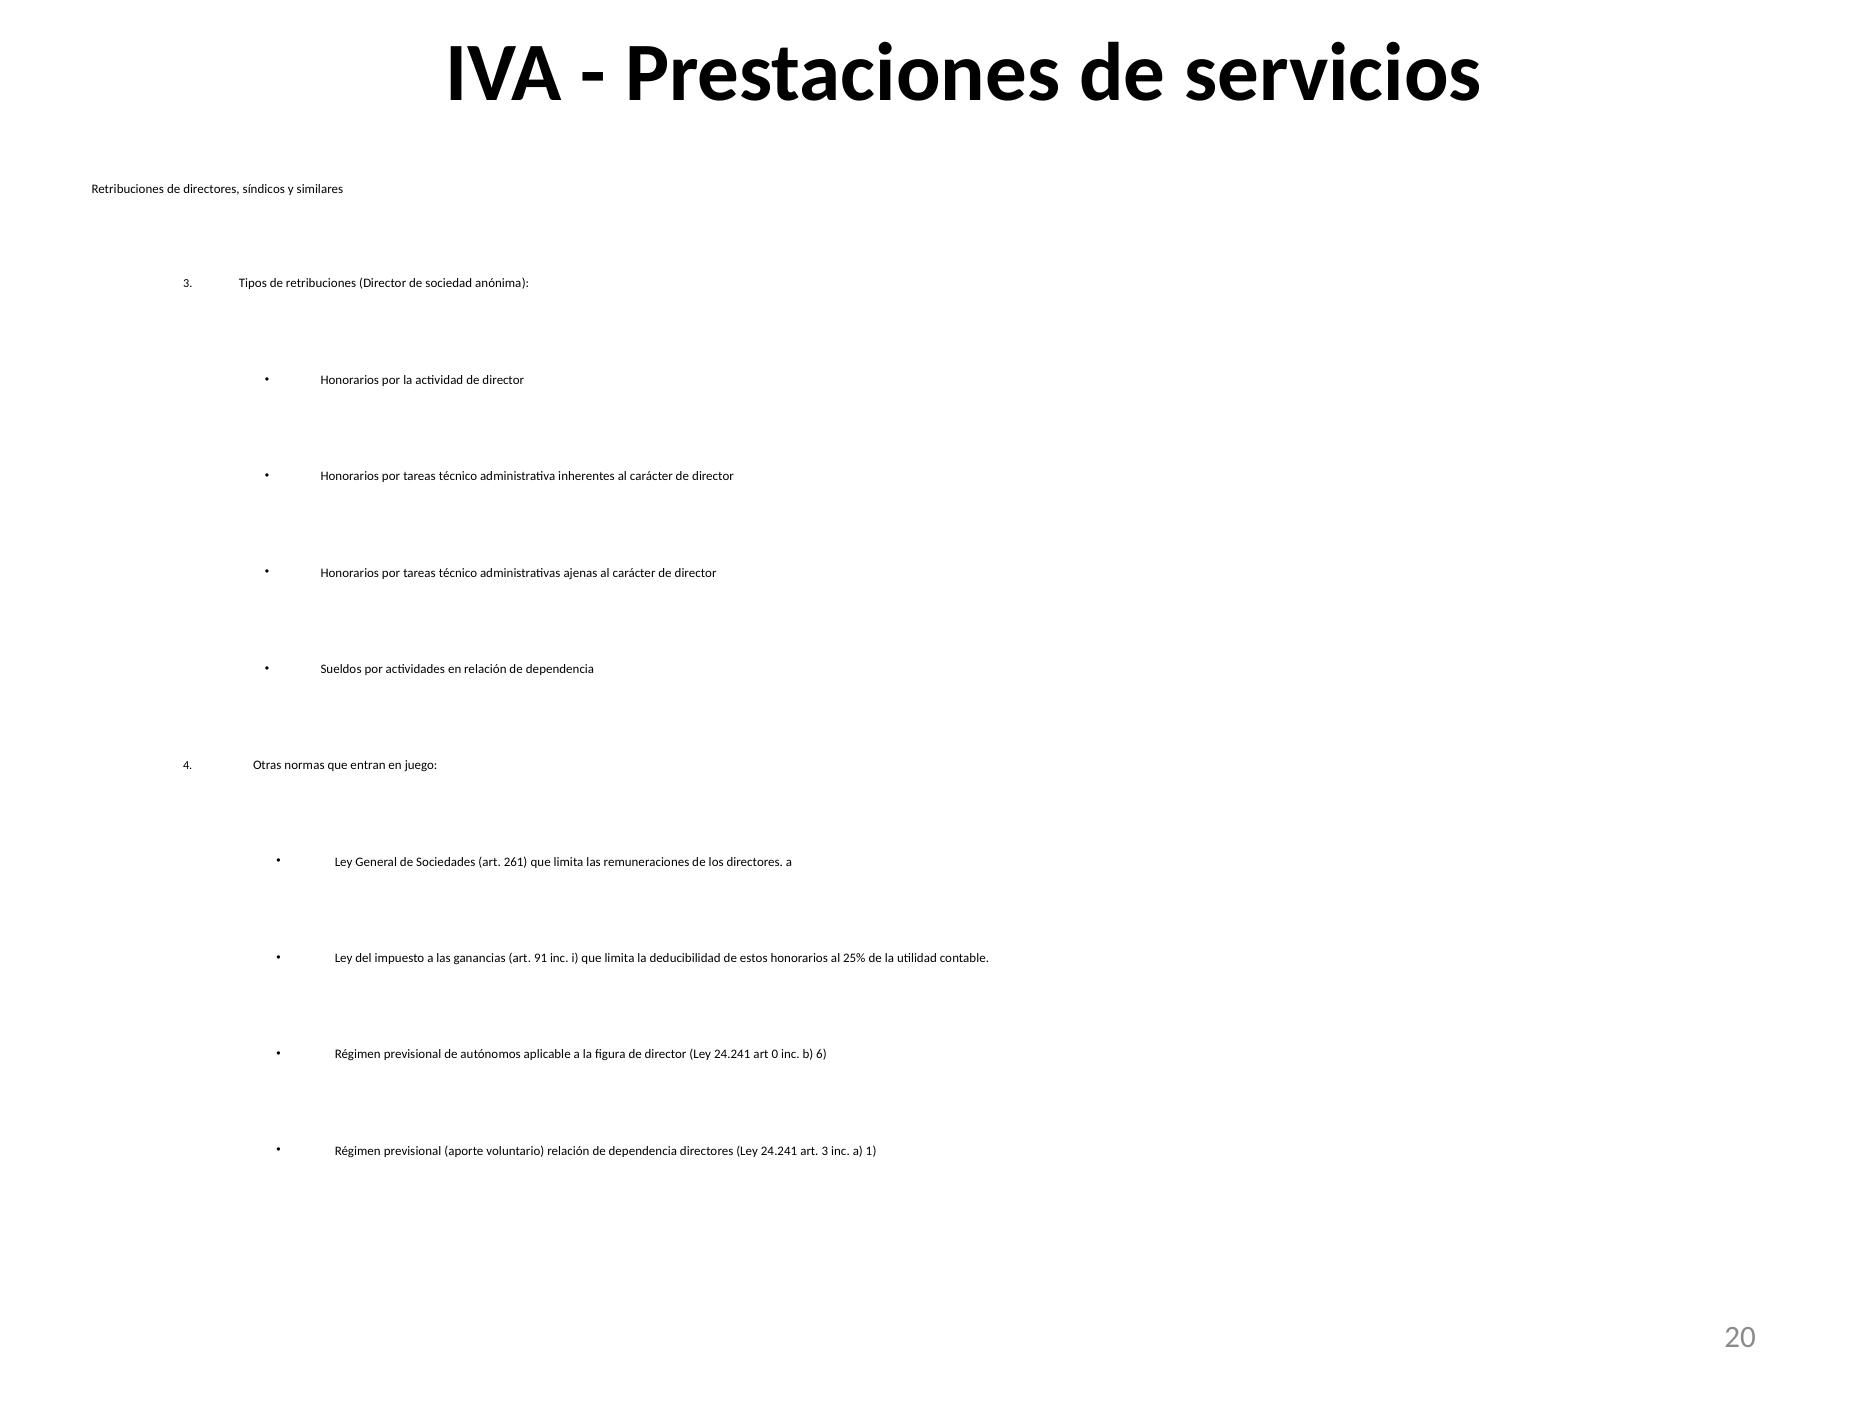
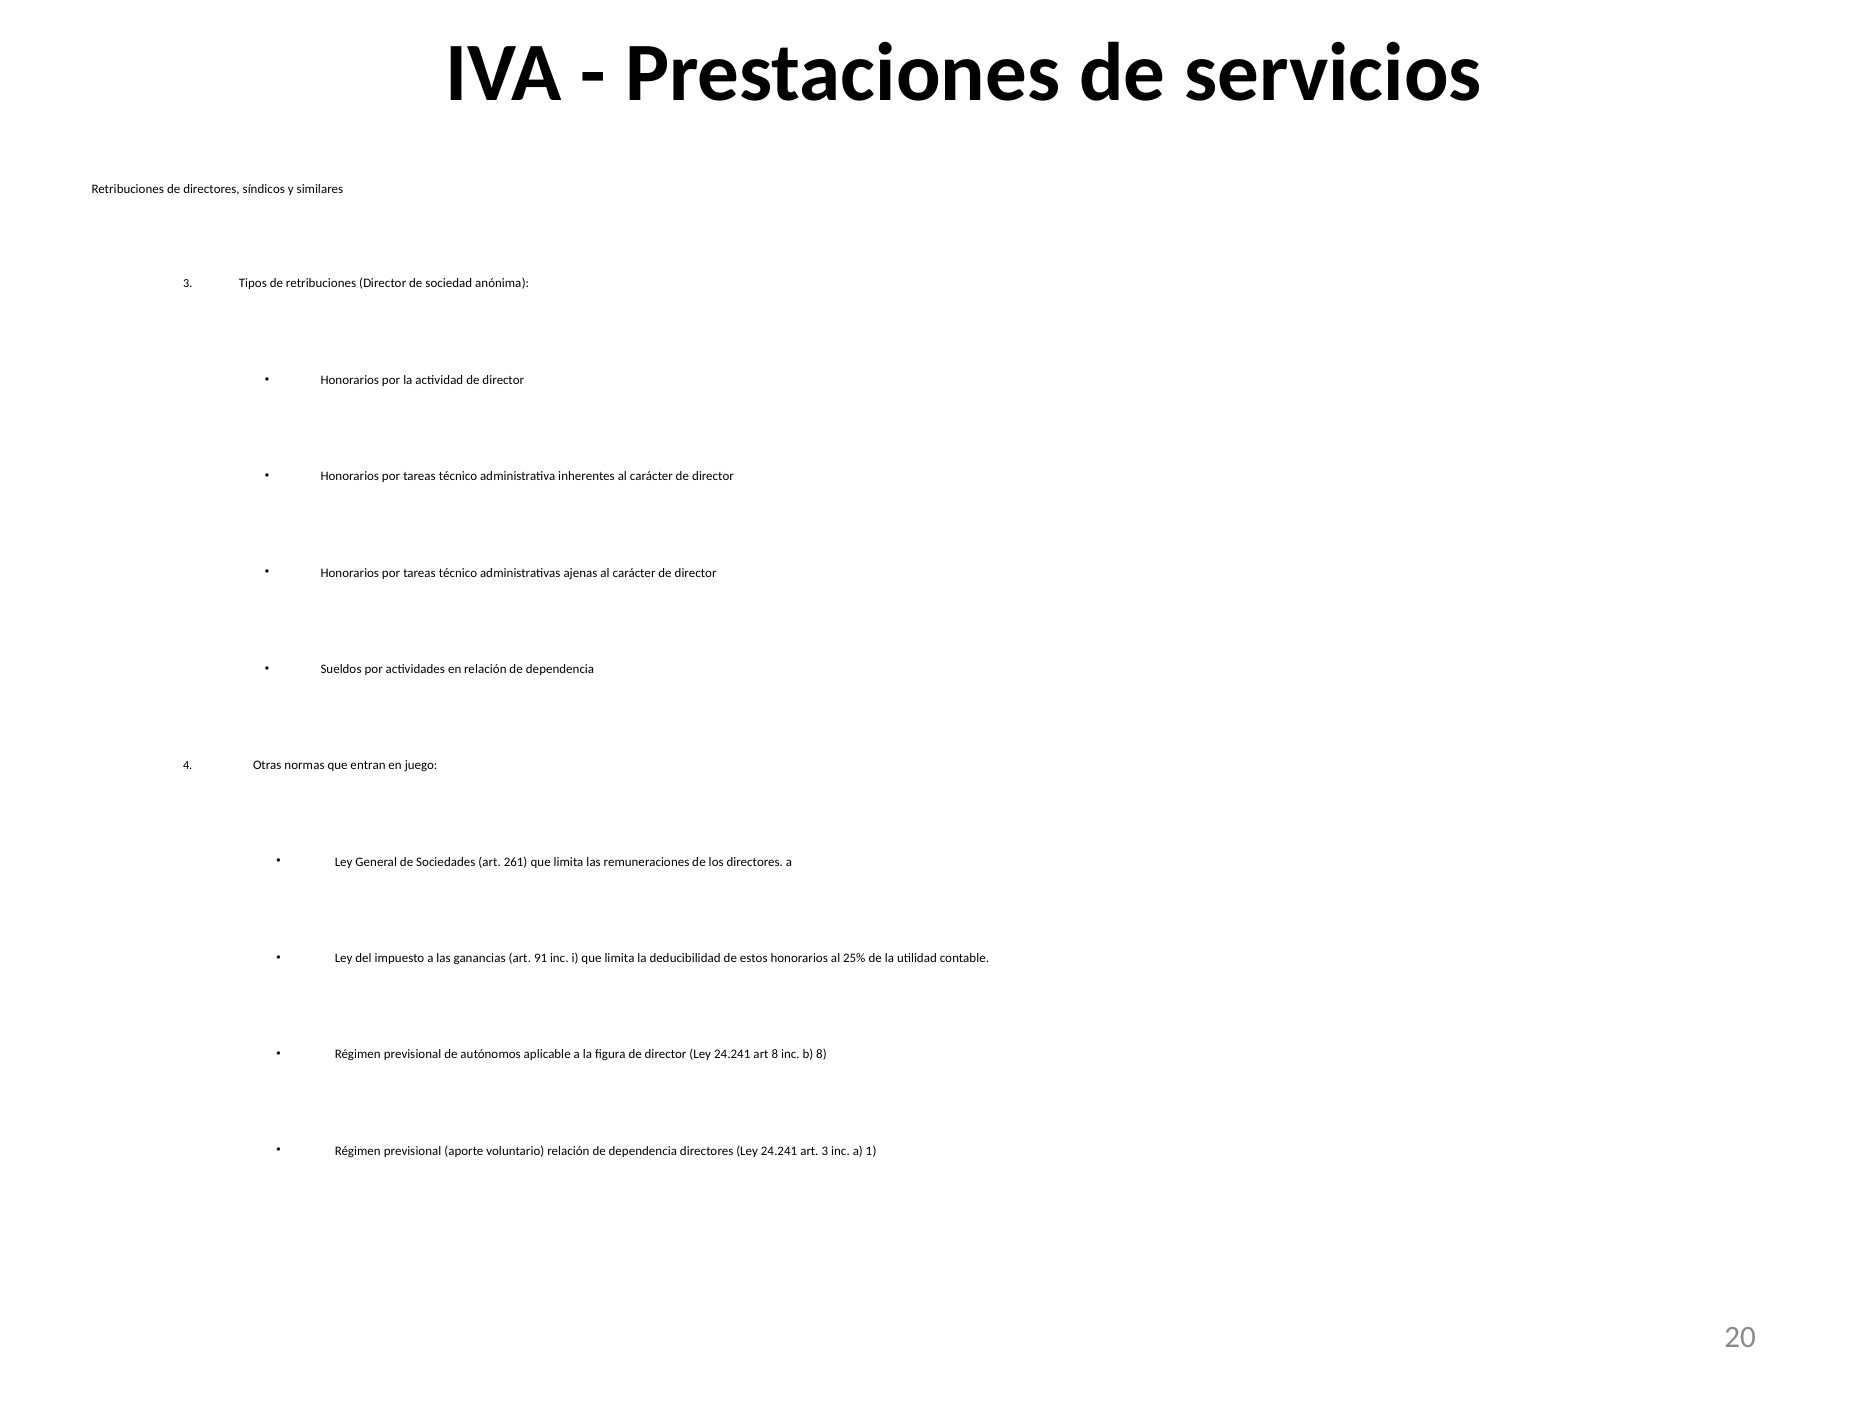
art 0: 0 -> 8 (775, 1054)
b 6: 6 -> 8 (822, 1054)
